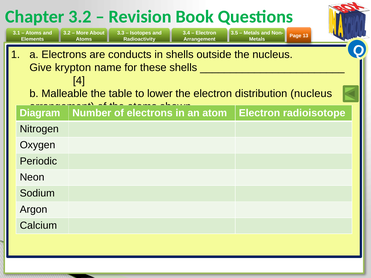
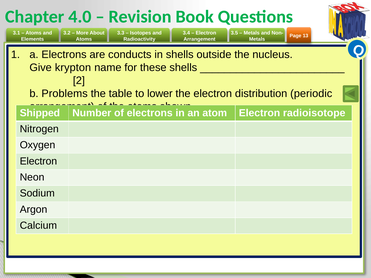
Chapter 3.2: 3.2 -> 4.0 (80, 17)
4: 4 -> 2 (79, 81)
Malleable: Malleable -> Problems (65, 94)
distribution nucleus: nucleus -> periodic (311, 94)
Diagram: Diagram -> Shipped (40, 113)
Periodic: Periodic -> Electron (38, 161)
